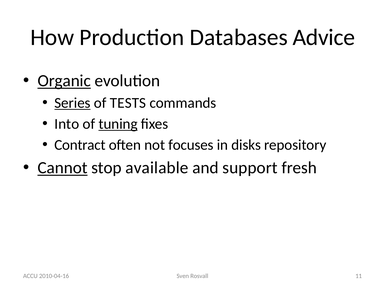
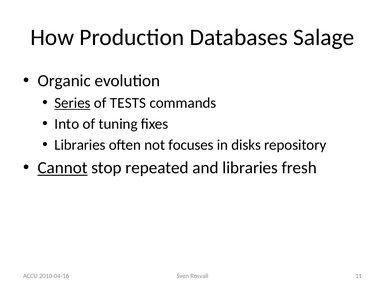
Advice: Advice -> Salage (324, 37)
Organic underline: present -> none (64, 81)
tuning underline: present -> none (118, 124)
Contract: Contract -> Libraries (80, 145)
available: available -> repeated (157, 168)
and support: support -> libraries (250, 168)
